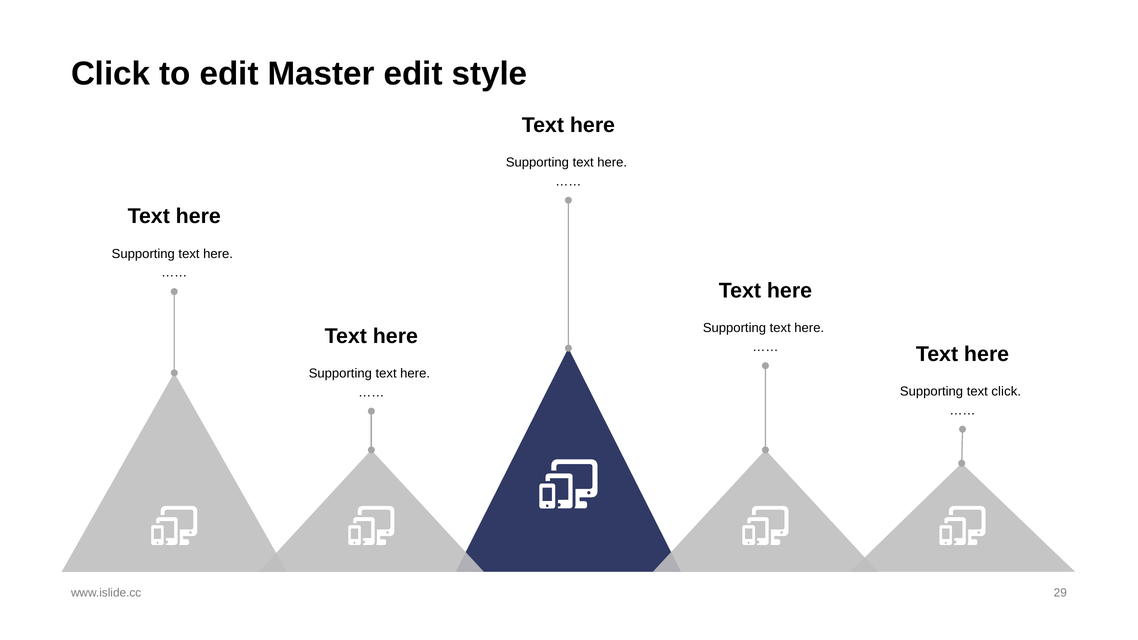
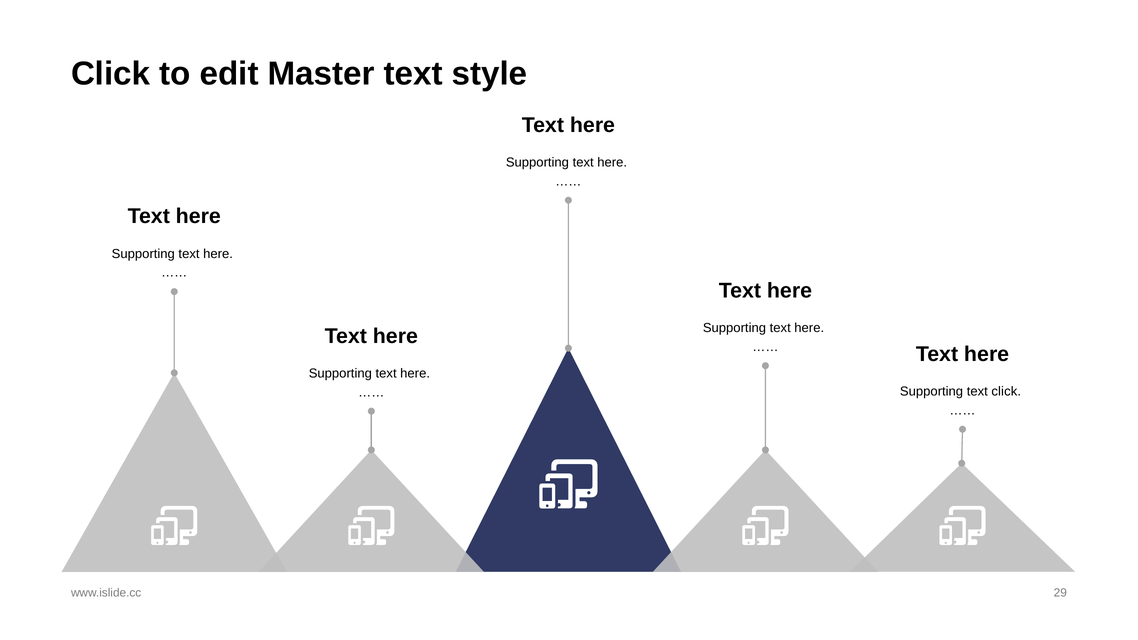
Master edit: edit -> text (413, 74)
